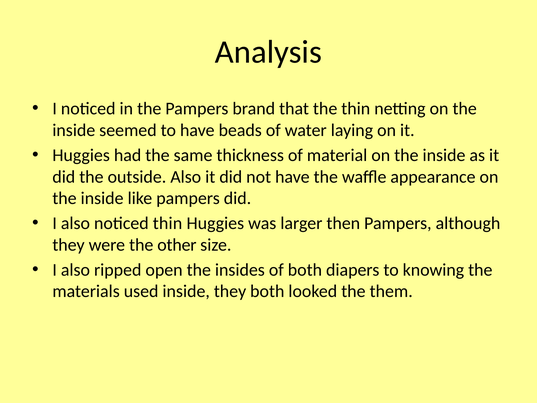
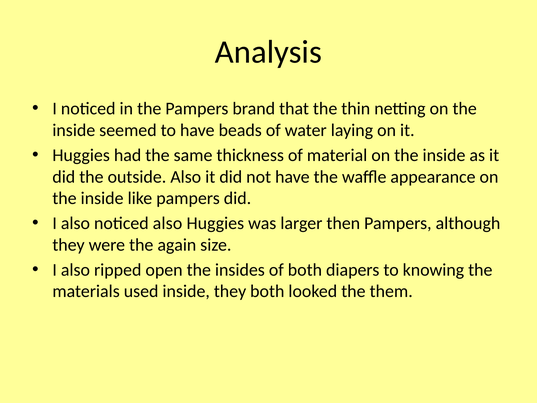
noticed thin: thin -> also (168, 223)
other: other -> again (177, 245)
